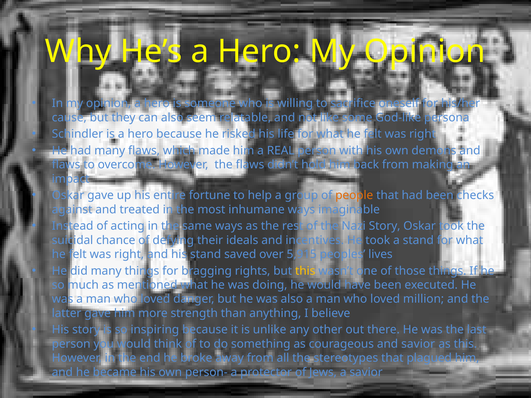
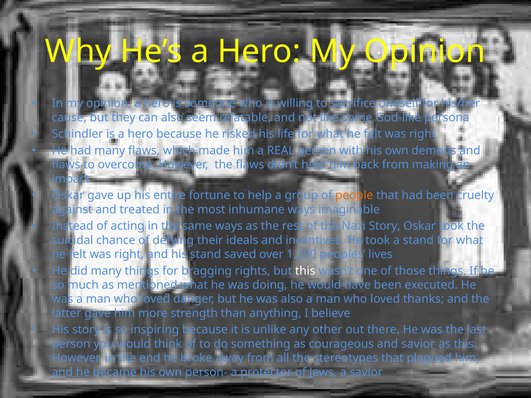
checks: checks -> cruelty (475, 195)
5,915: 5,915 -> 1,290 (302, 254)
this colour: yellow -> white (305, 271)
million: million -> thanks (424, 299)
